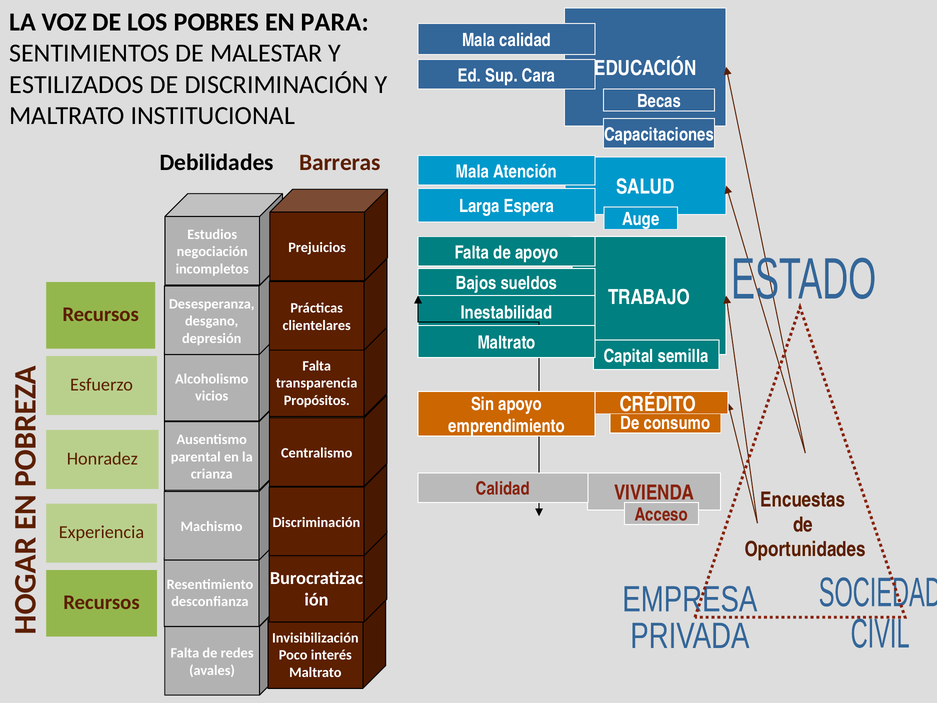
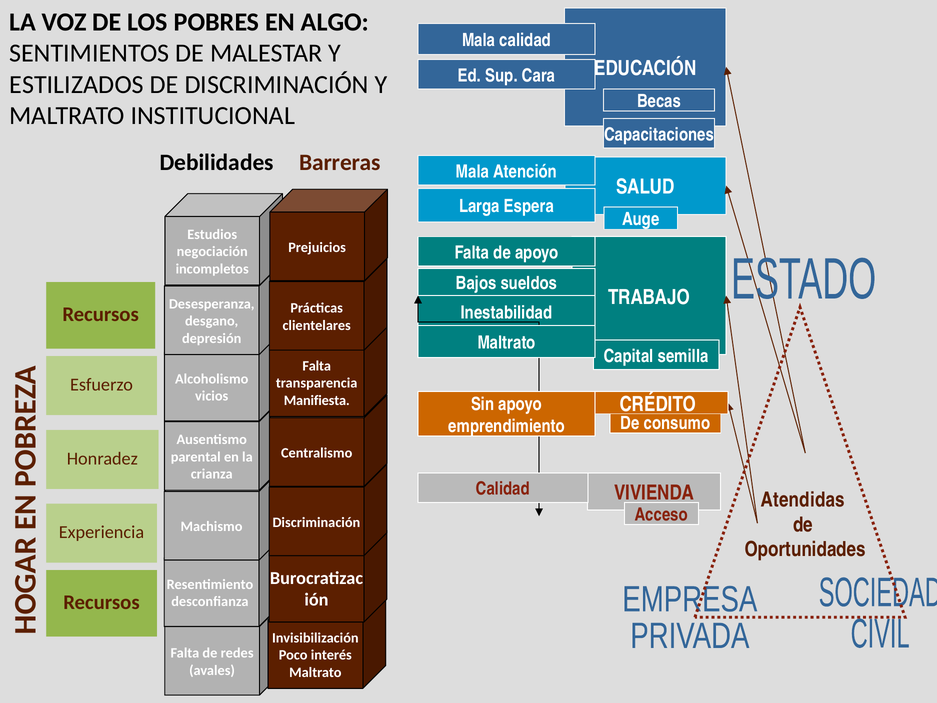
PARA: PARA -> ALGO (335, 22)
Propósitos: Propósitos -> Manifiesta (317, 400)
Encuestas: Encuestas -> Atendidas (803, 499)
